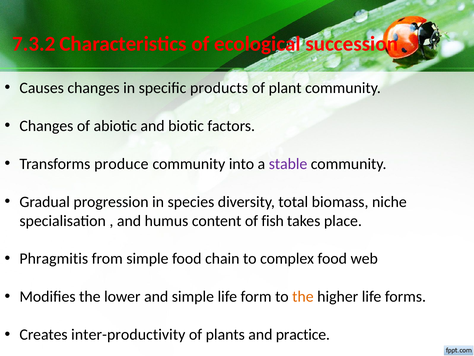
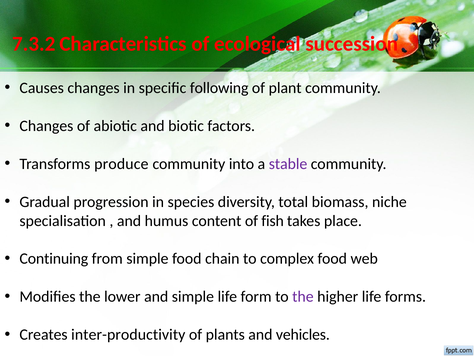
products: products -> following (219, 88)
Phragmitis: Phragmitis -> Continuing (54, 258)
the colour: orange -> purple (303, 296)
practice: practice -> vehicles (303, 334)
